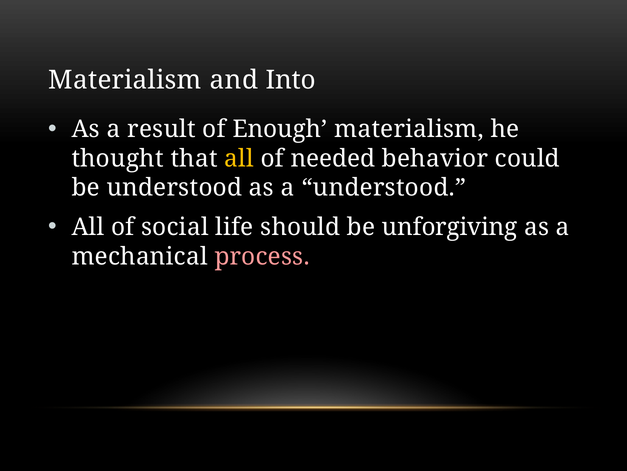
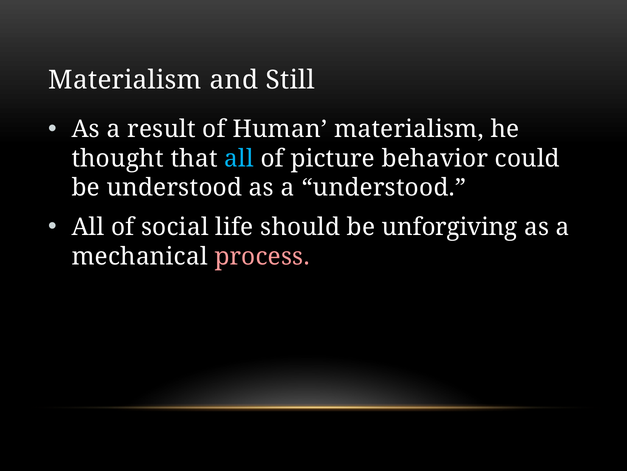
Into: Into -> Still (290, 80)
Enough: Enough -> Human (280, 129)
all colour: yellow -> light blue (239, 158)
needed: needed -> picture (333, 158)
